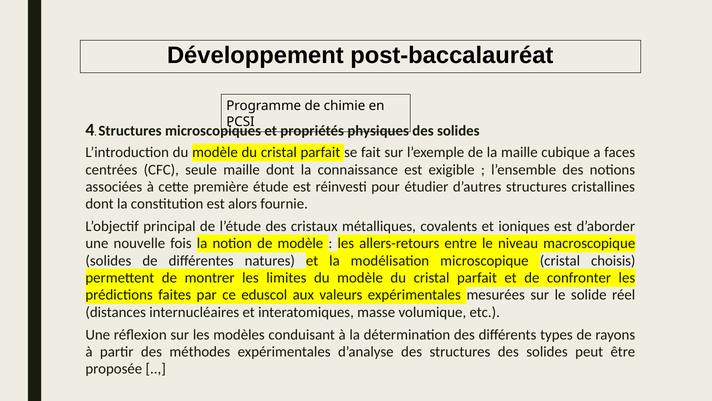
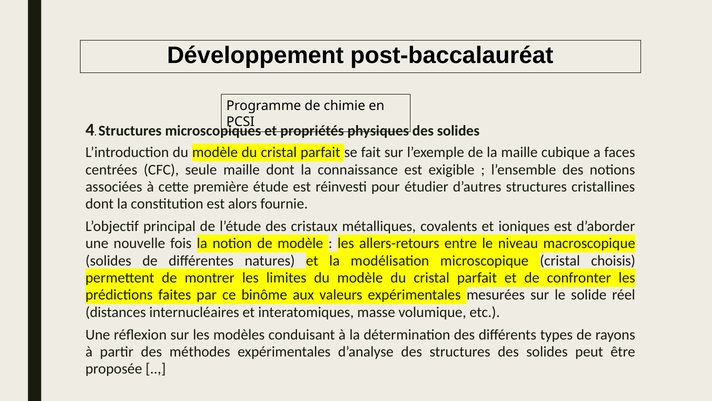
eduscol: eduscol -> binôme (264, 295)
